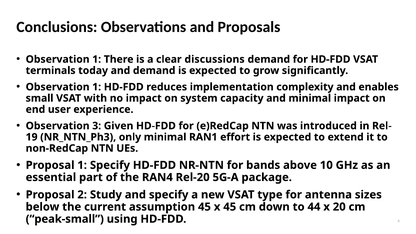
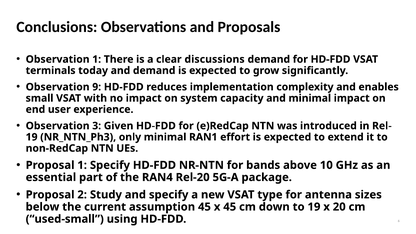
1: 1 -> 9 (97, 87)
to 44: 44 -> 19 (314, 207)
peak-small: peak-small -> used-small (65, 219)
